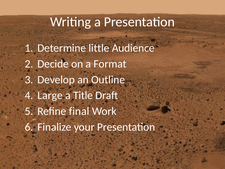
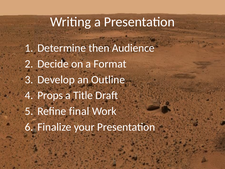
little: little -> then (99, 48)
Large: Large -> Props (50, 95)
